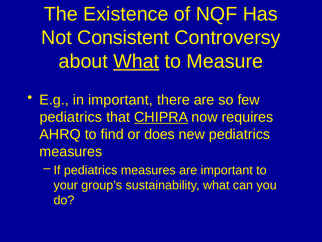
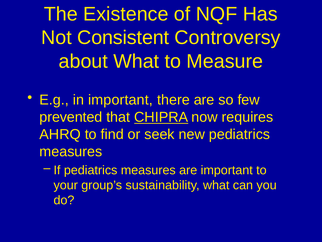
What underline: present -> none (136, 61)
pediatrics: pediatrics -> prevented (71, 117)
does: does -> seek (160, 134)
